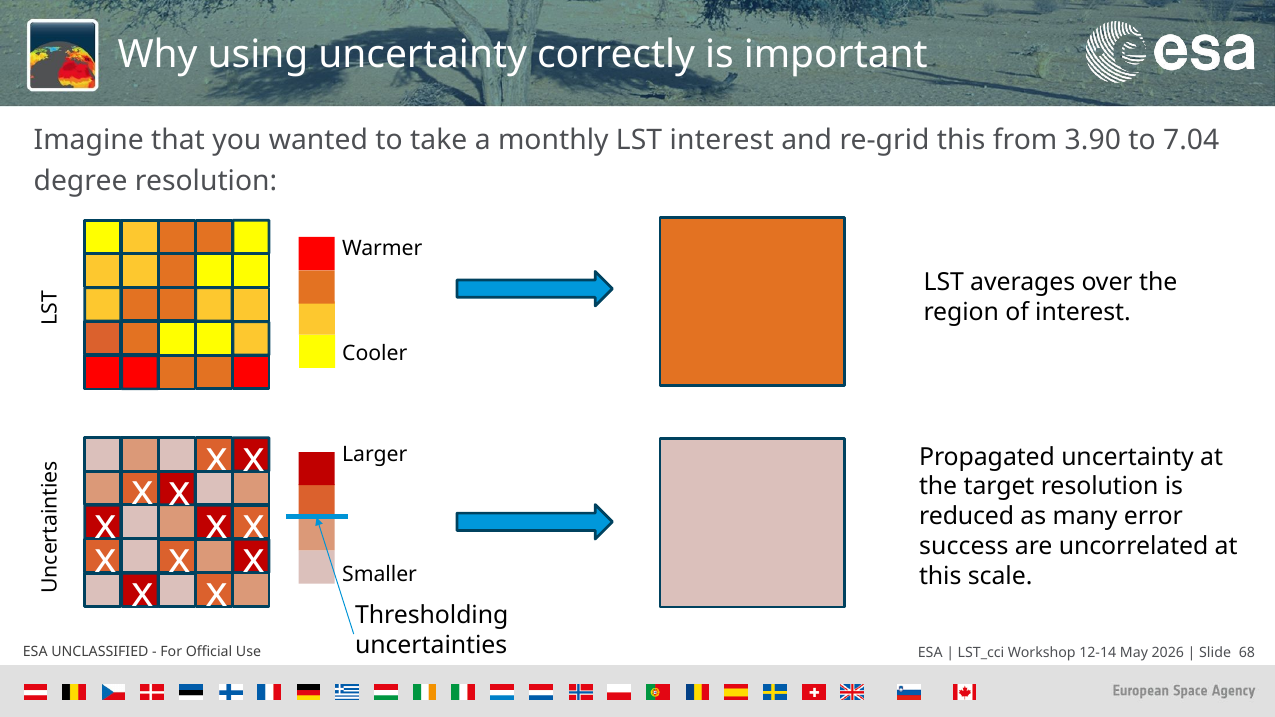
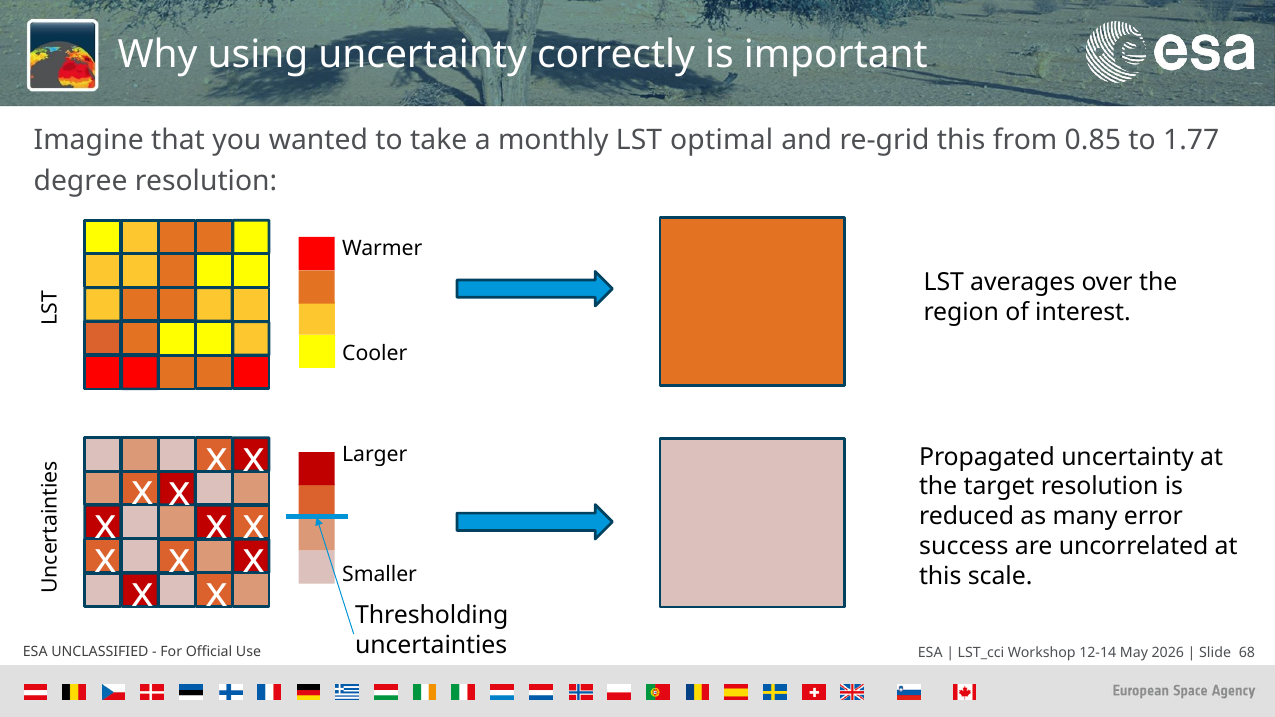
LST interest: interest -> optimal (722, 141)
3.90: 3.90 -> 0.85 (1093, 141)
7.04: 7.04 -> 1.77 (1191, 141)
